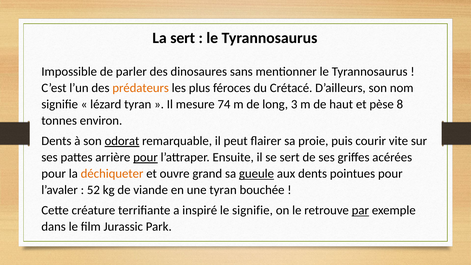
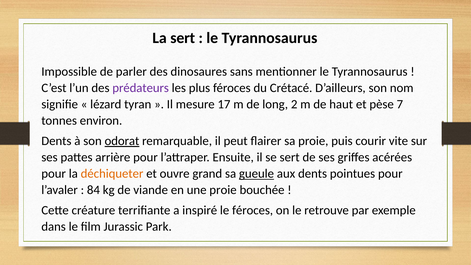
prédateurs colour: orange -> purple (141, 88)
74: 74 -> 17 (224, 104)
3: 3 -> 2 (294, 104)
8: 8 -> 7 (400, 104)
pour underline: present -> none (145, 157)
52: 52 -> 84 (93, 190)
une tyran: tyran -> proie (223, 190)
le signifie: signifie -> féroces (253, 210)
par underline: present -> none (360, 210)
